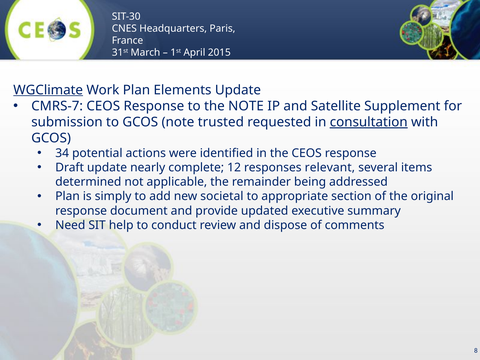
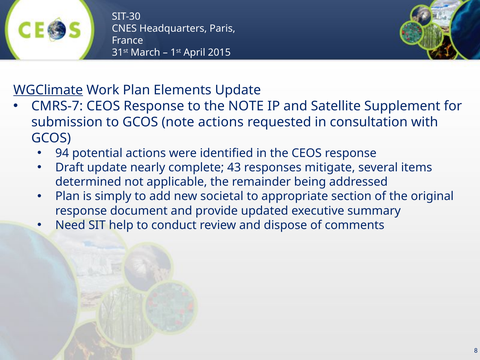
note trusted: trusted -> actions (221, 122)
consultation underline: present -> none (369, 122)
34: 34 -> 94 (62, 153)
12: 12 -> 43 (234, 168)
relevant: relevant -> mitigate (330, 168)
